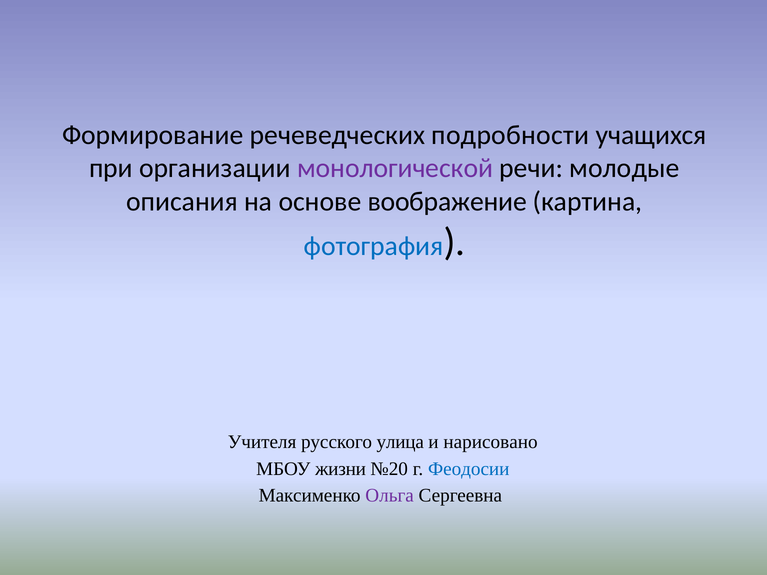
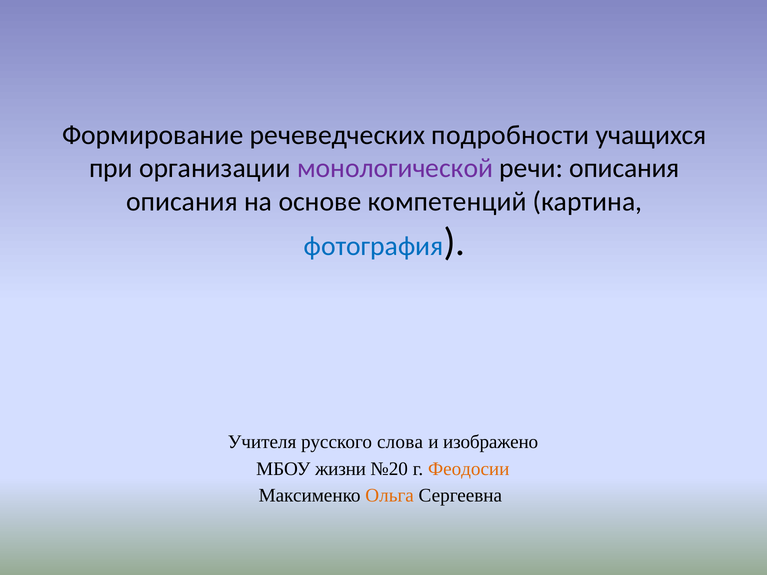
речи молодые: молодые -> описания (624, 168)
воображение: воображение -> компетенций (447, 201)
улица: улица -> слова (400, 442)
нарисовано: нарисовано -> изображено (491, 442)
Феодосии colour: blue -> orange (469, 469)
Ольга colour: purple -> orange (390, 496)
